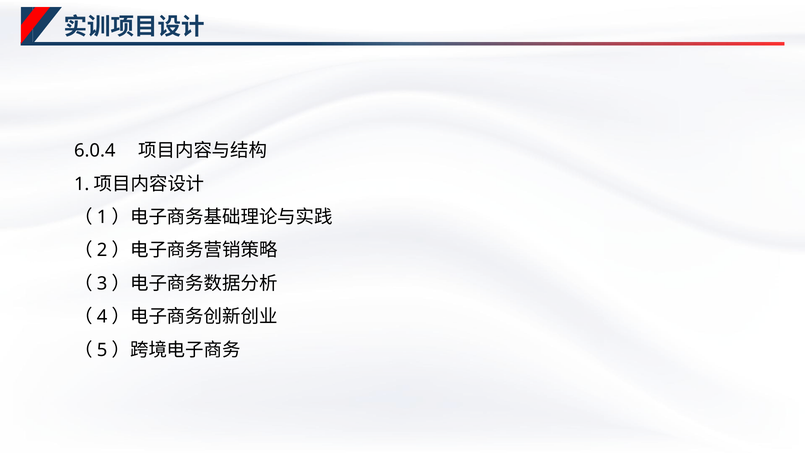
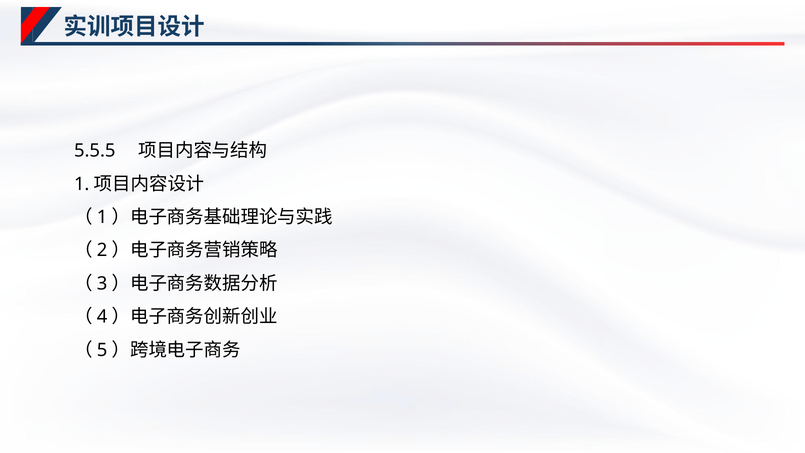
6.0.4: 6.0.4 -> 5.5.5 (95, 151)
